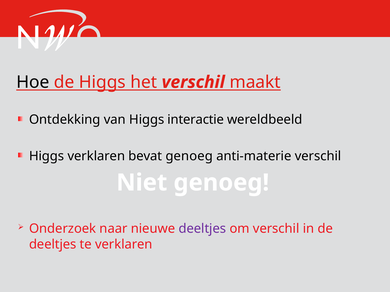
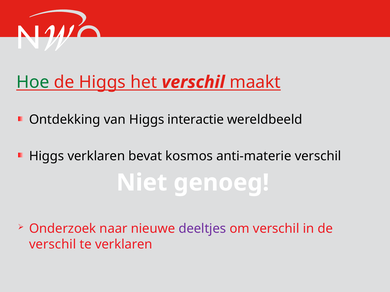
Hoe colour: black -> green (33, 82)
bevat genoeg: genoeg -> kosmos (189, 156)
deeltjes: deeltjes -> verschil (53, 245)
